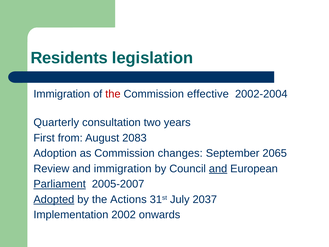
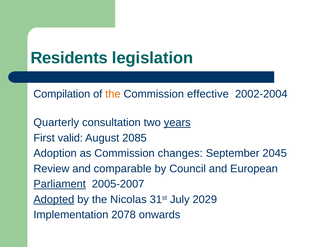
Immigration: Immigration -> Compilation (62, 94)
the colour: red -> orange (113, 94)
years underline: none -> present (177, 123)
from: from -> valid (70, 138)
2083: 2083 -> 2085 (135, 138)
2065: 2065 -> 2045 (275, 153)
and immigration: immigration -> comparable (123, 169)
and underline: present -> none (218, 169)
Actions: Actions -> Nicolas (128, 199)
2037: 2037 -> 2029 (205, 199)
2002: 2002 -> 2078 (124, 215)
